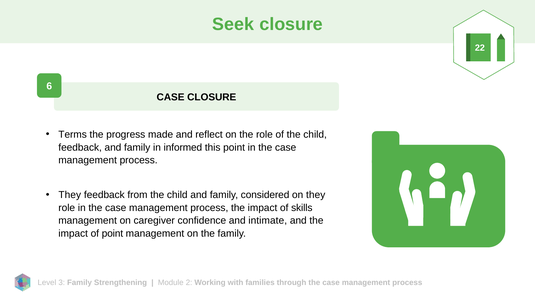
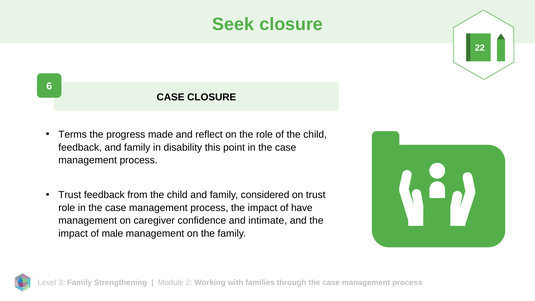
informed: informed -> disability (183, 147)
They: They -> Trust (70, 195)
on they: they -> trust (316, 195)
skills: skills -> have (302, 208)
of point: point -> male (112, 233)
